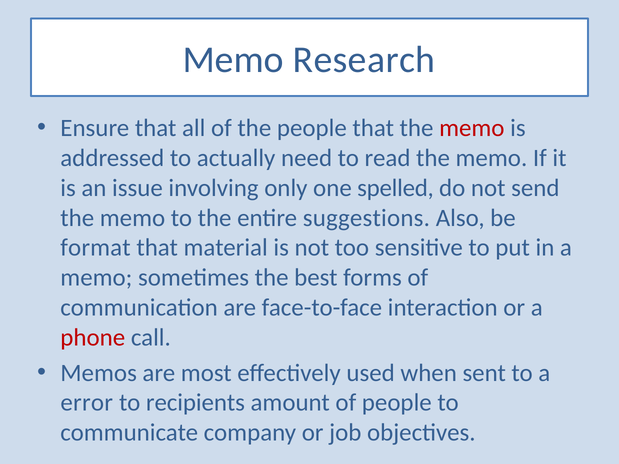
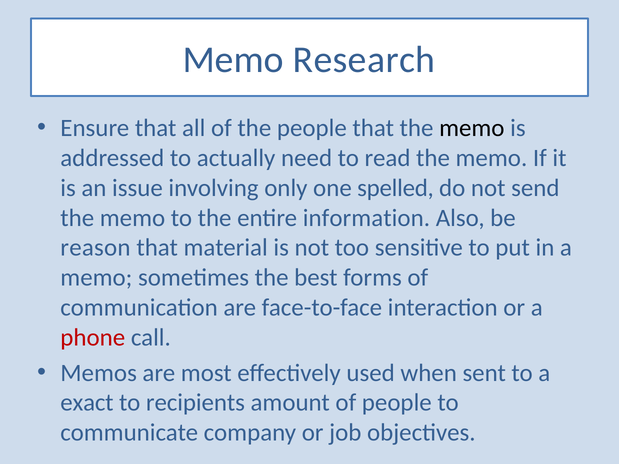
memo colour: red -> black (472, 128)
suggestions: suggestions -> information (366, 218)
format: format -> reason (95, 248)
error: error -> exact (87, 403)
